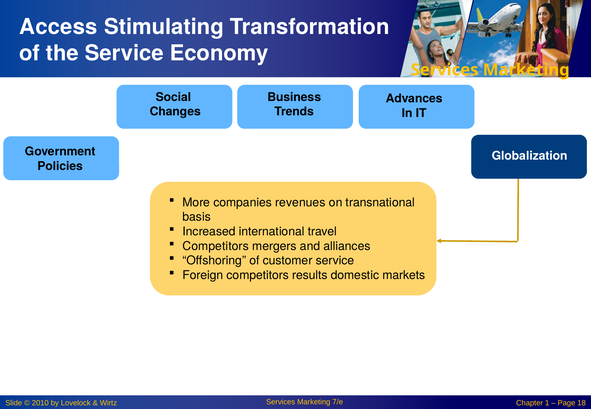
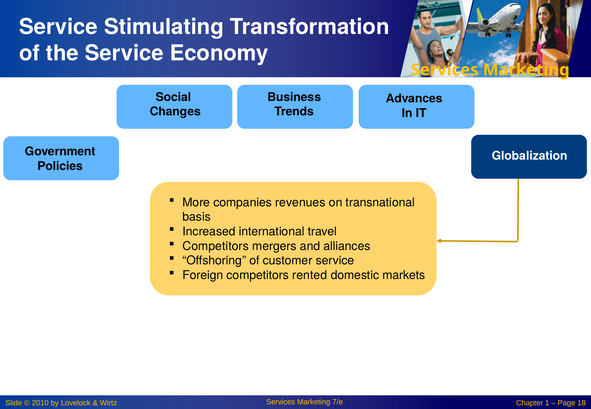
Access: Access -> Service (58, 27)
results: results -> rented (310, 275)
